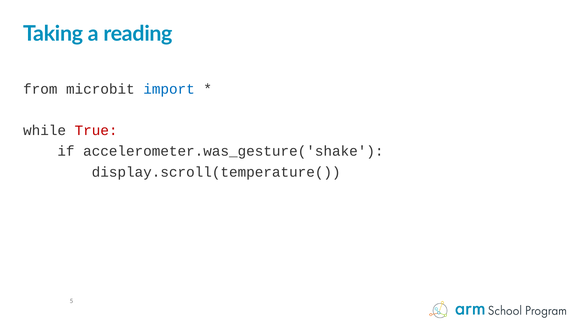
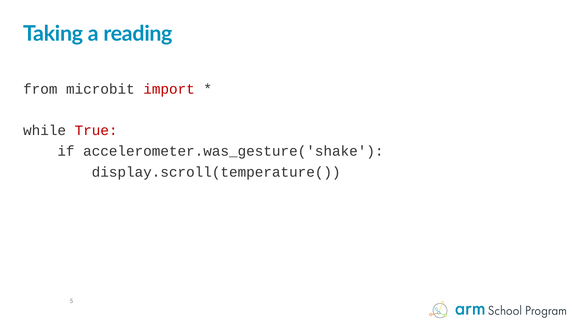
import colour: blue -> red (169, 89)
